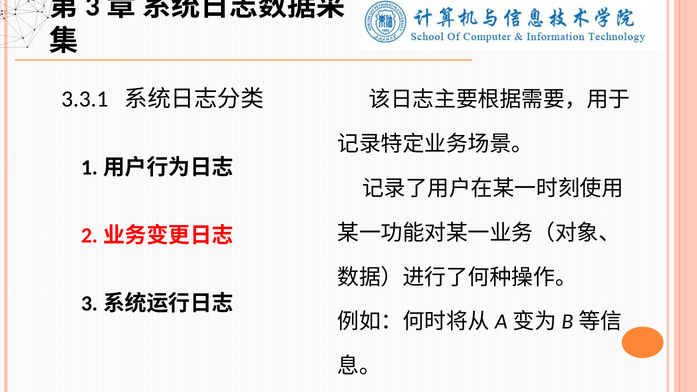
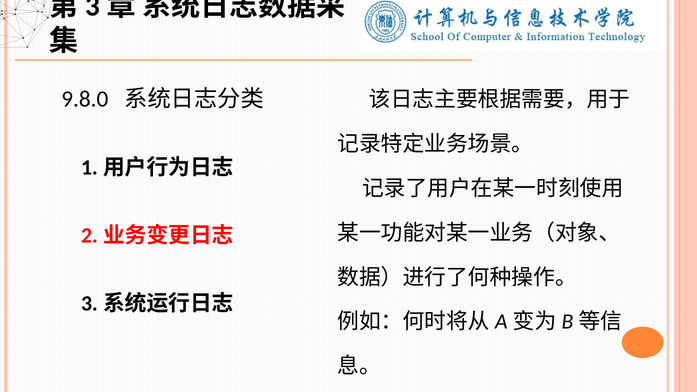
3.3.1: 3.3.1 -> 9.8.0 (85, 99)
